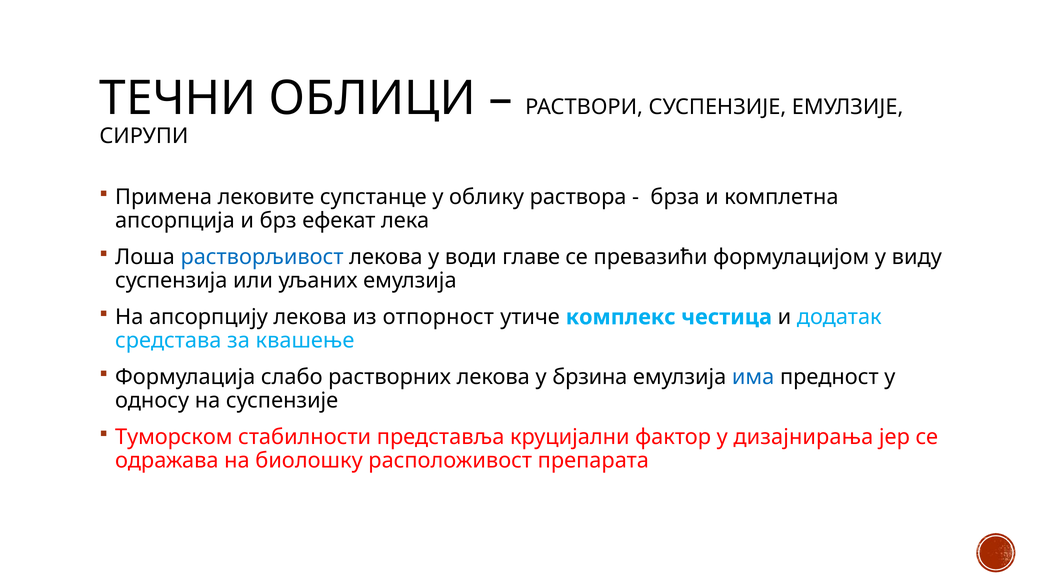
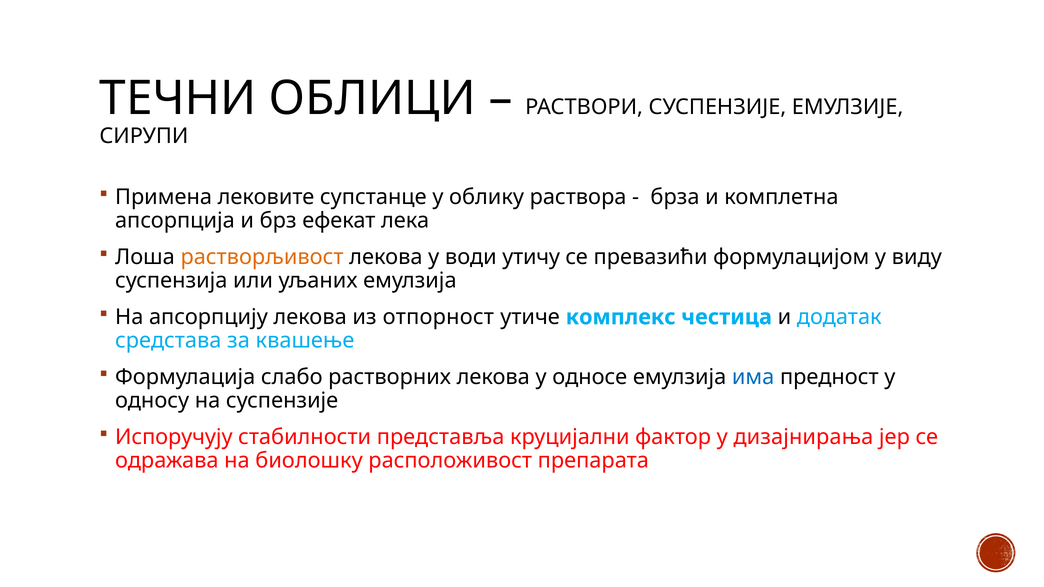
растворљивост colour: blue -> orange (262, 257)
главе: главе -> утичу (531, 257)
брзина: брзина -> односе (590, 377)
Туморском: Туморском -> Испоручују (174, 437)
